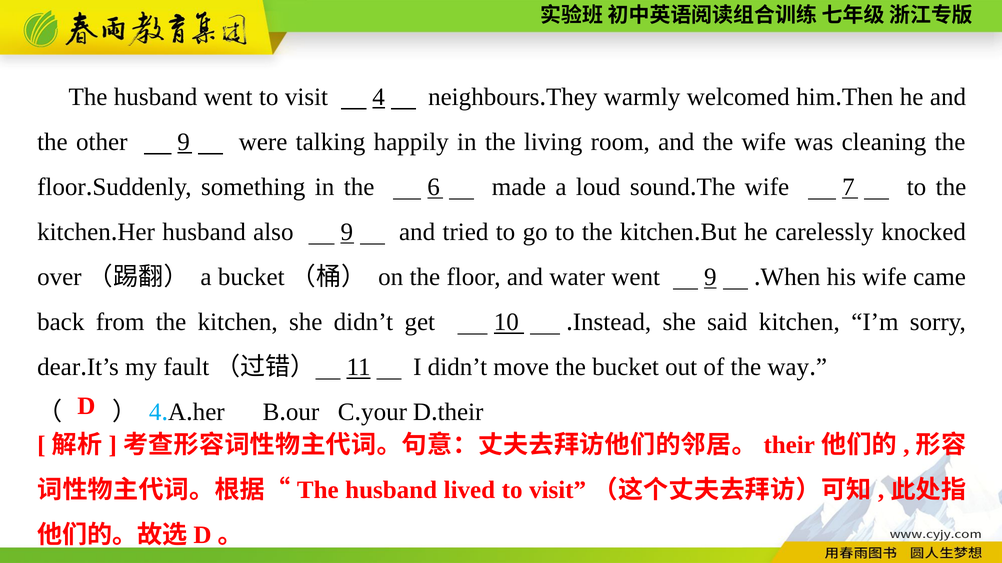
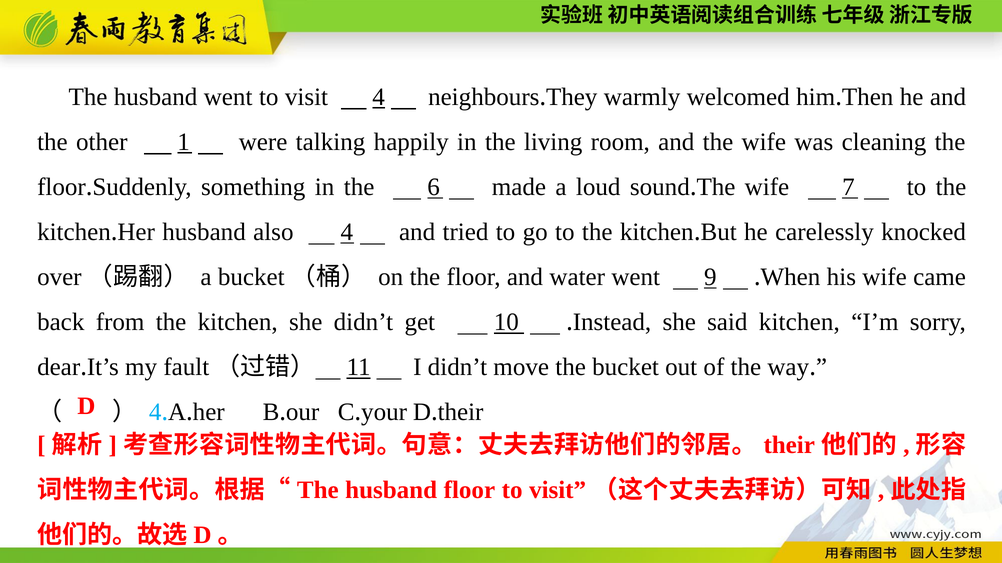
other 9: 9 -> 1 (184, 142)
also 9: 9 -> 4 (347, 232)
husband lived: lived -> floor (469, 490)
